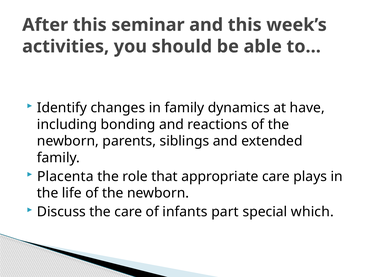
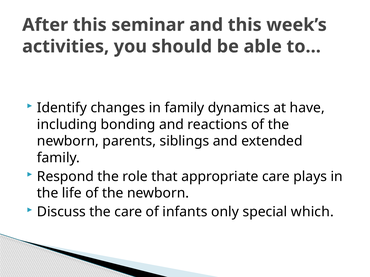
Placenta: Placenta -> Respond (65, 177)
part: part -> only (225, 212)
